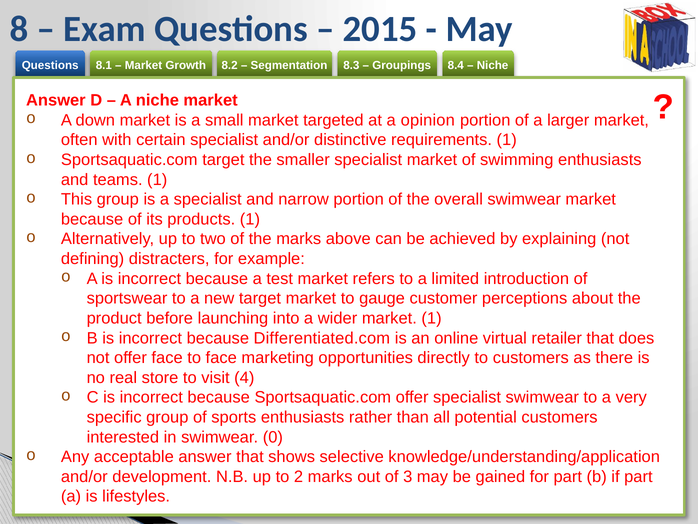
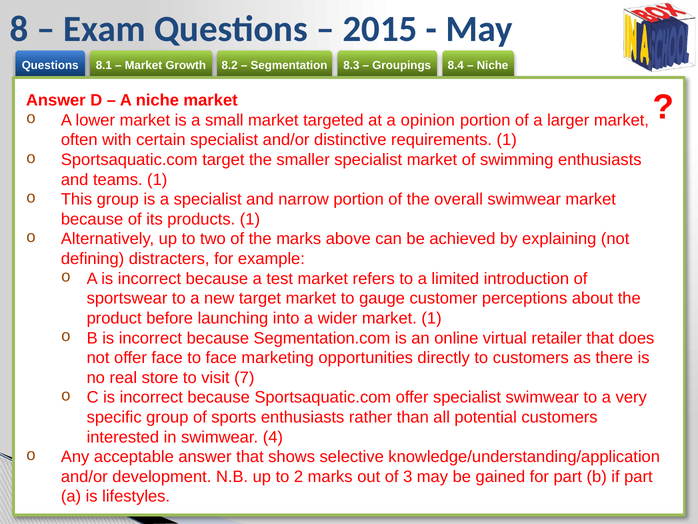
down: down -> lower (95, 120)
Differentiated.com: Differentiated.com -> Segmentation.com (322, 338)
4: 4 -> 7 (244, 377)
0: 0 -> 4 (273, 437)
